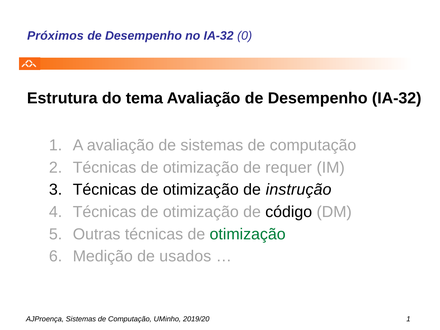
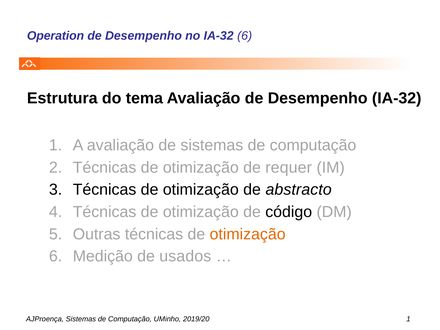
Próximos: Próximos -> Operation (56, 36)
IA-32 0: 0 -> 6 (245, 36)
instrução: instrução -> abstracto (299, 190)
otimização colour: green -> orange (248, 234)
